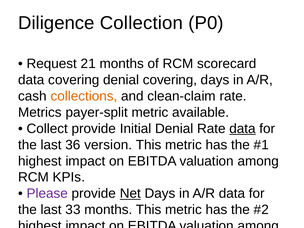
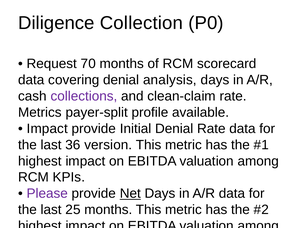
21: 21 -> 70 (88, 64)
denial covering: covering -> analysis (170, 80)
collections colour: orange -> purple (84, 96)
payer-split metric: metric -> profile (150, 112)
Collect: Collect -> Impact (47, 129)
data underline: present -> none (243, 129)
33: 33 -> 25 (73, 210)
